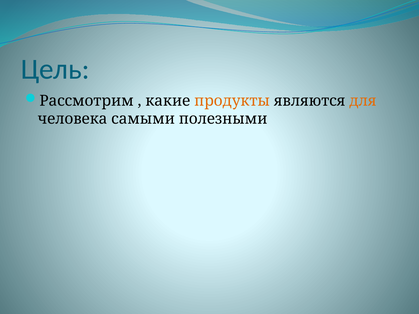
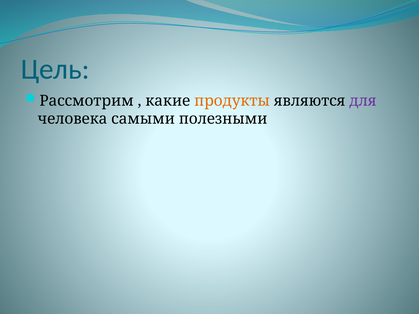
для colour: orange -> purple (363, 101)
